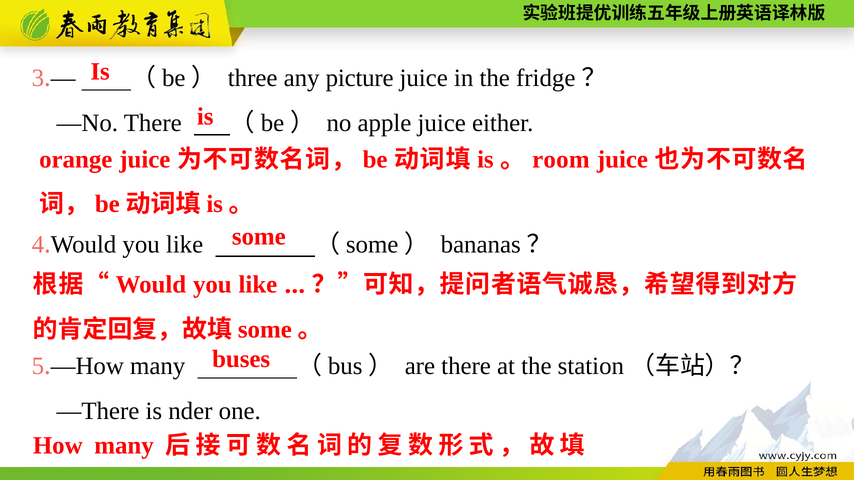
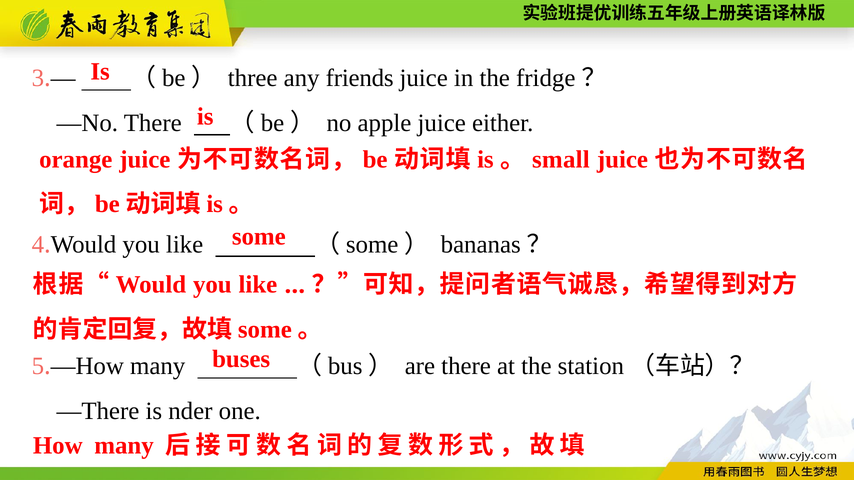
picture: picture -> friends (360, 78)
room: room -> small (561, 159)
